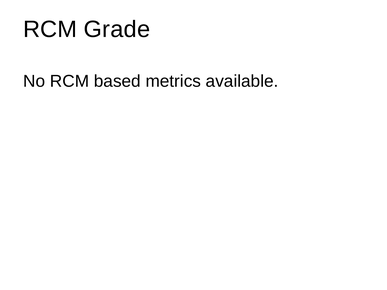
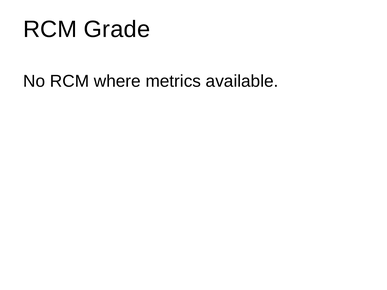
based: based -> where (117, 81)
